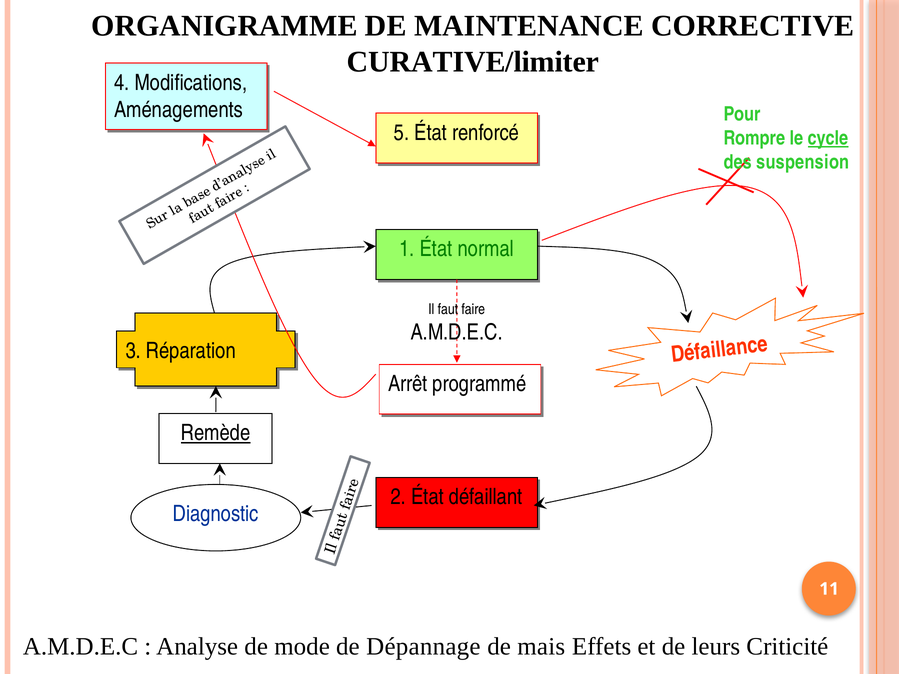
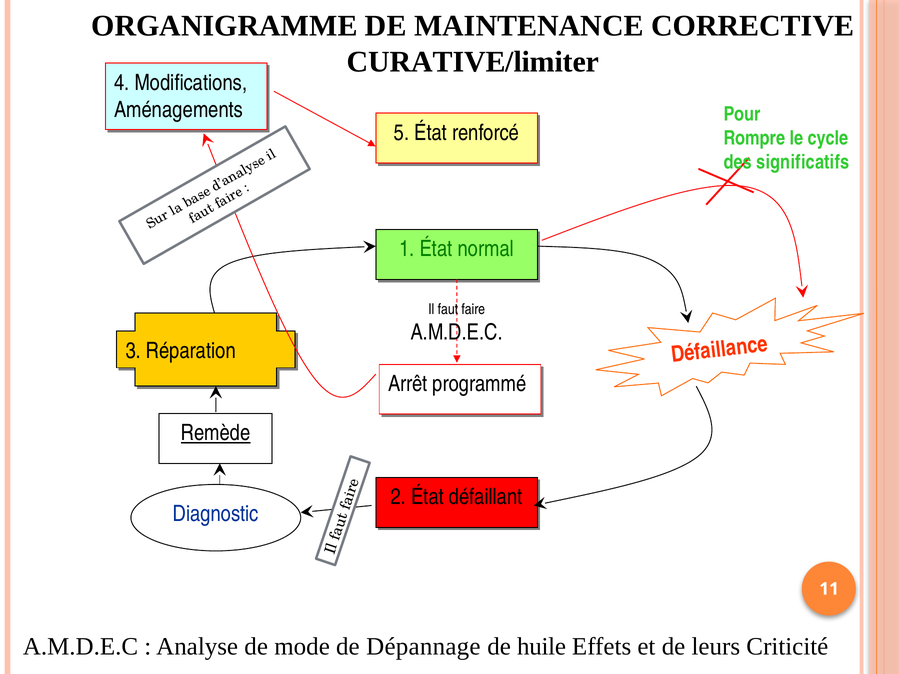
cycle underline: present -> none (828, 138)
suspension: suspension -> significatifs (803, 162)
mais: mais -> huile (542, 647)
